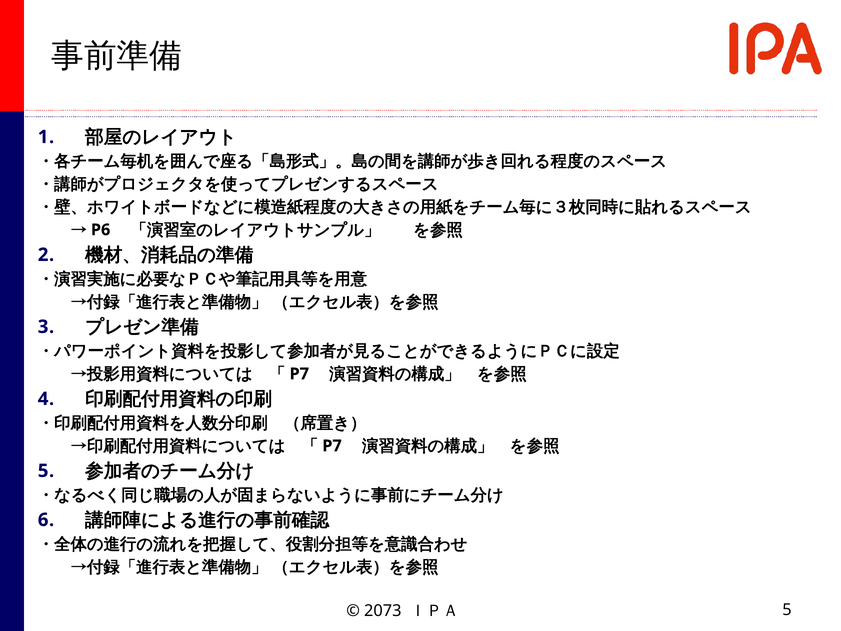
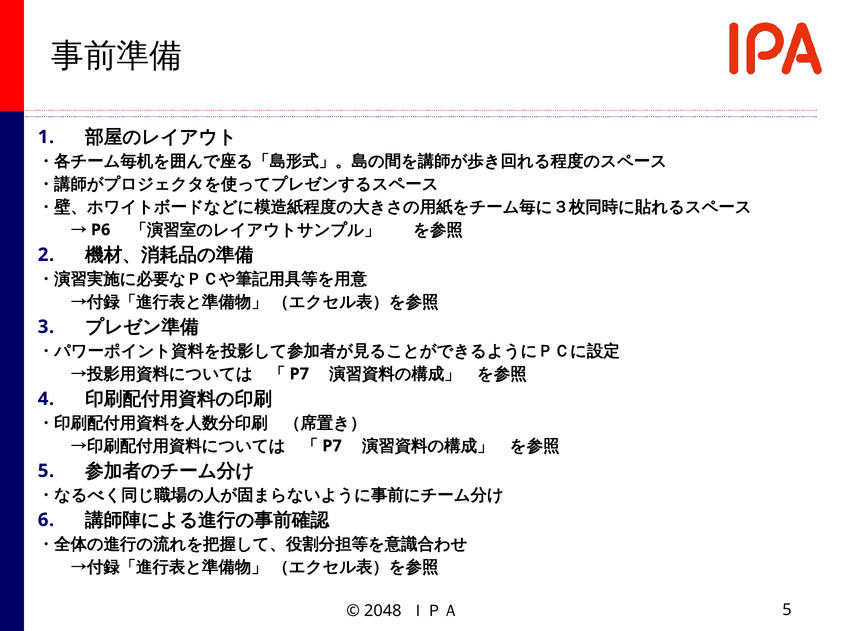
2073: 2073 -> 2048 (383, 611)
